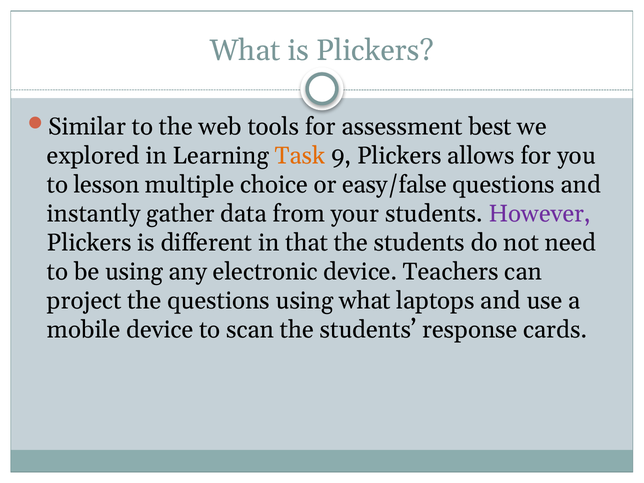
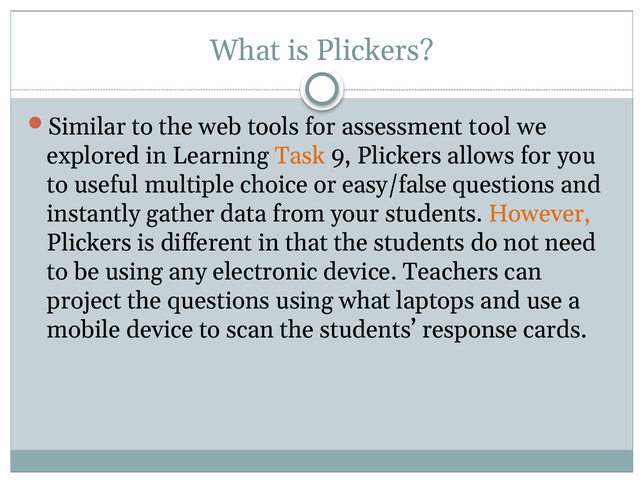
best: best -> tool (490, 127)
lesson: lesson -> useful (106, 185)
However colour: purple -> orange (540, 214)
